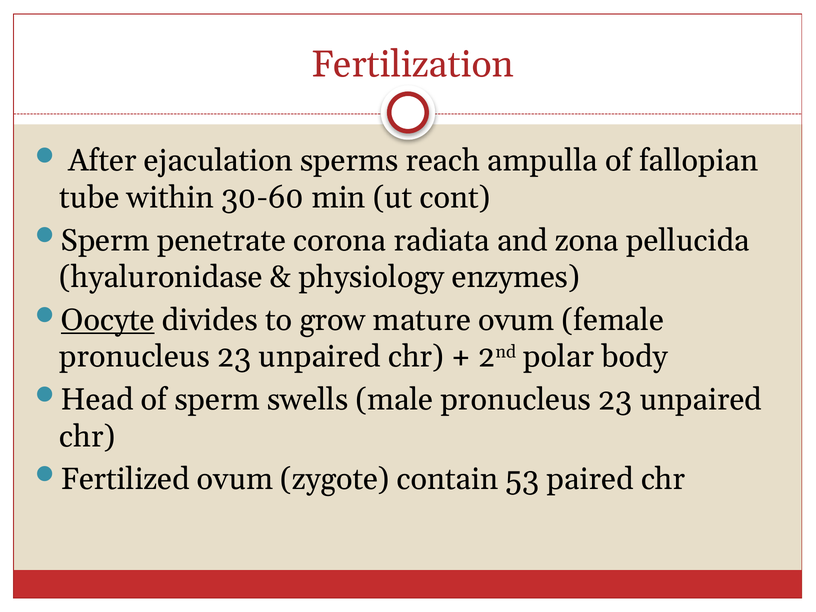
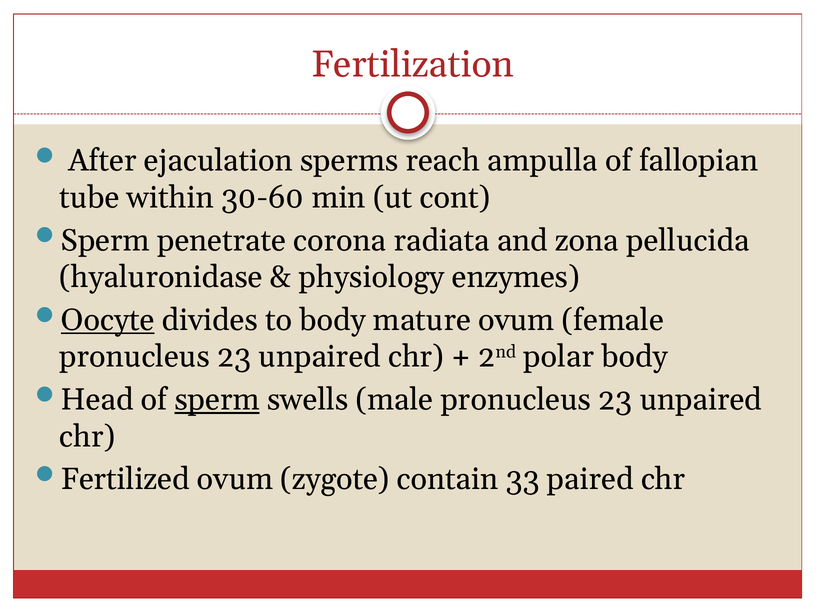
to grow: grow -> body (333, 320)
sperm underline: none -> present (217, 400)
53: 53 -> 33 (523, 479)
